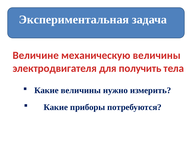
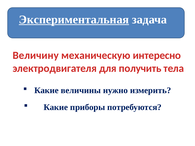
Экспериментальная underline: none -> present (74, 20)
Величине: Величине -> Величину (36, 55)
механическую величины: величины -> интересно (157, 55)
